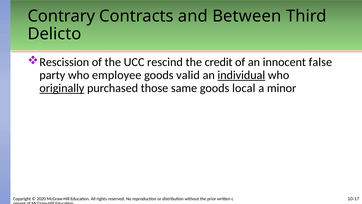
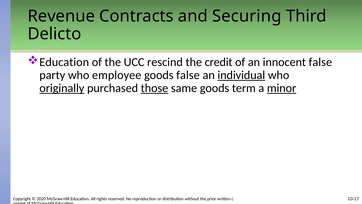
Contrary: Contrary -> Revenue (61, 16)
Between: Between -> Securing (247, 16)
Rescission: Rescission -> Education (64, 62)
goods valid: valid -> false (188, 75)
those underline: none -> present (154, 88)
local: local -> term (244, 88)
minor underline: none -> present (282, 88)
